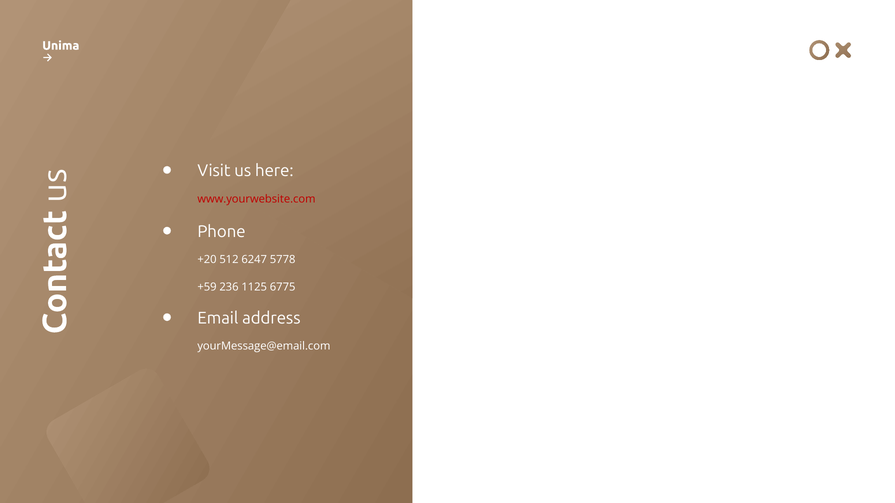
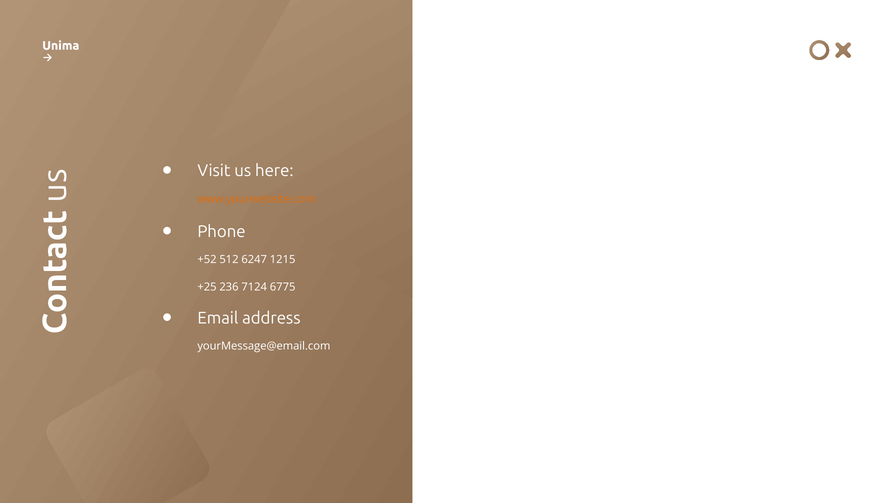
www.yourwebsite.com colour: red -> orange (256, 199)
+20: +20 -> +52 (207, 260)
5778: 5778 -> 1215 (283, 260)
+59: +59 -> +25 (207, 287)
1125: 1125 -> 7124 (254, 287)
